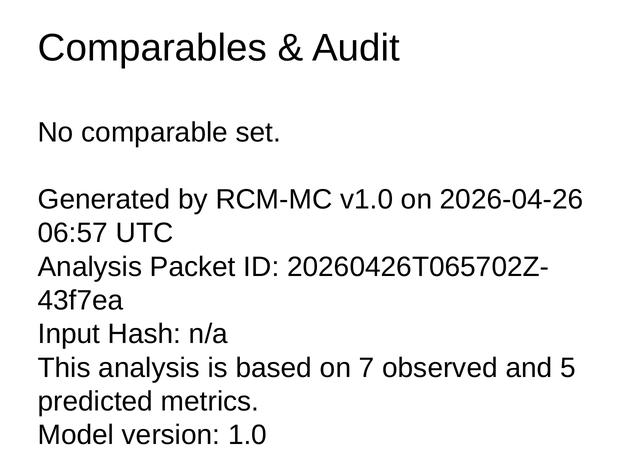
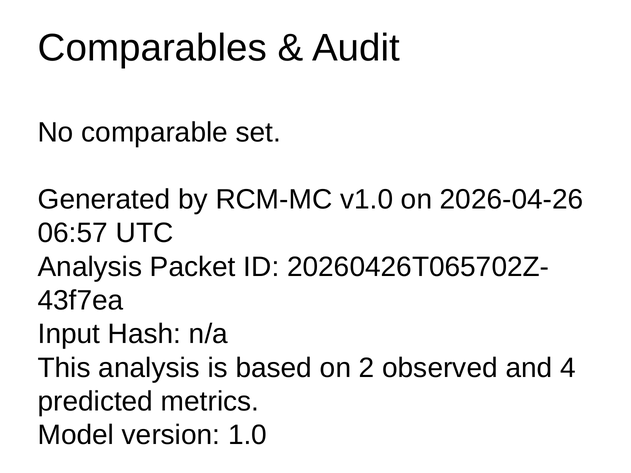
7: 7 -> 2 (367, 368)
5: 5 -> 4 (568, 368)
